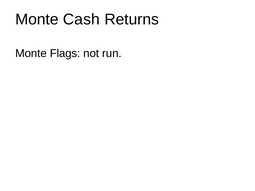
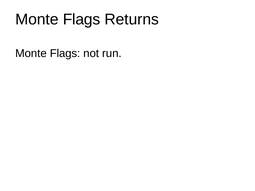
Cash: Cash -> Flags (82, 19)
